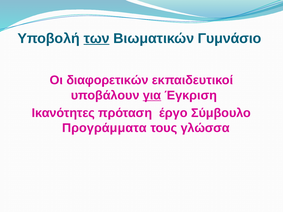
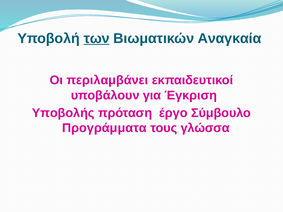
Γυμνάσιο: Γυμνάσιο -> Αναγκαία (229, 38)
διαφορετικών: διαφορετικών -> περιλαμβάνει (107, 80)
για underline: present -> none (152, 95)
Ικανότητες: Ικανότητες -> Υποβολής (63, 113)
